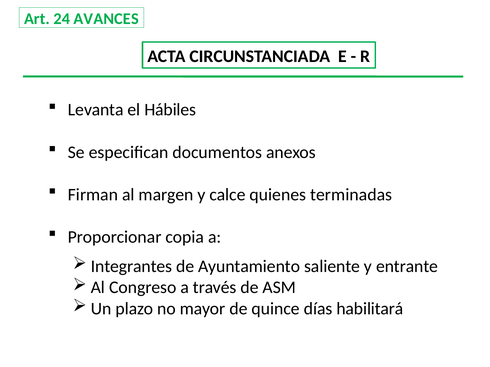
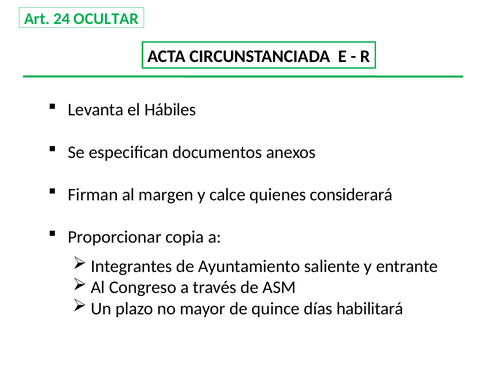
AVANCES: AVANCES -> OCULTAR (106, 19)
terminadas: terminadas -> considerará (351, 195)
